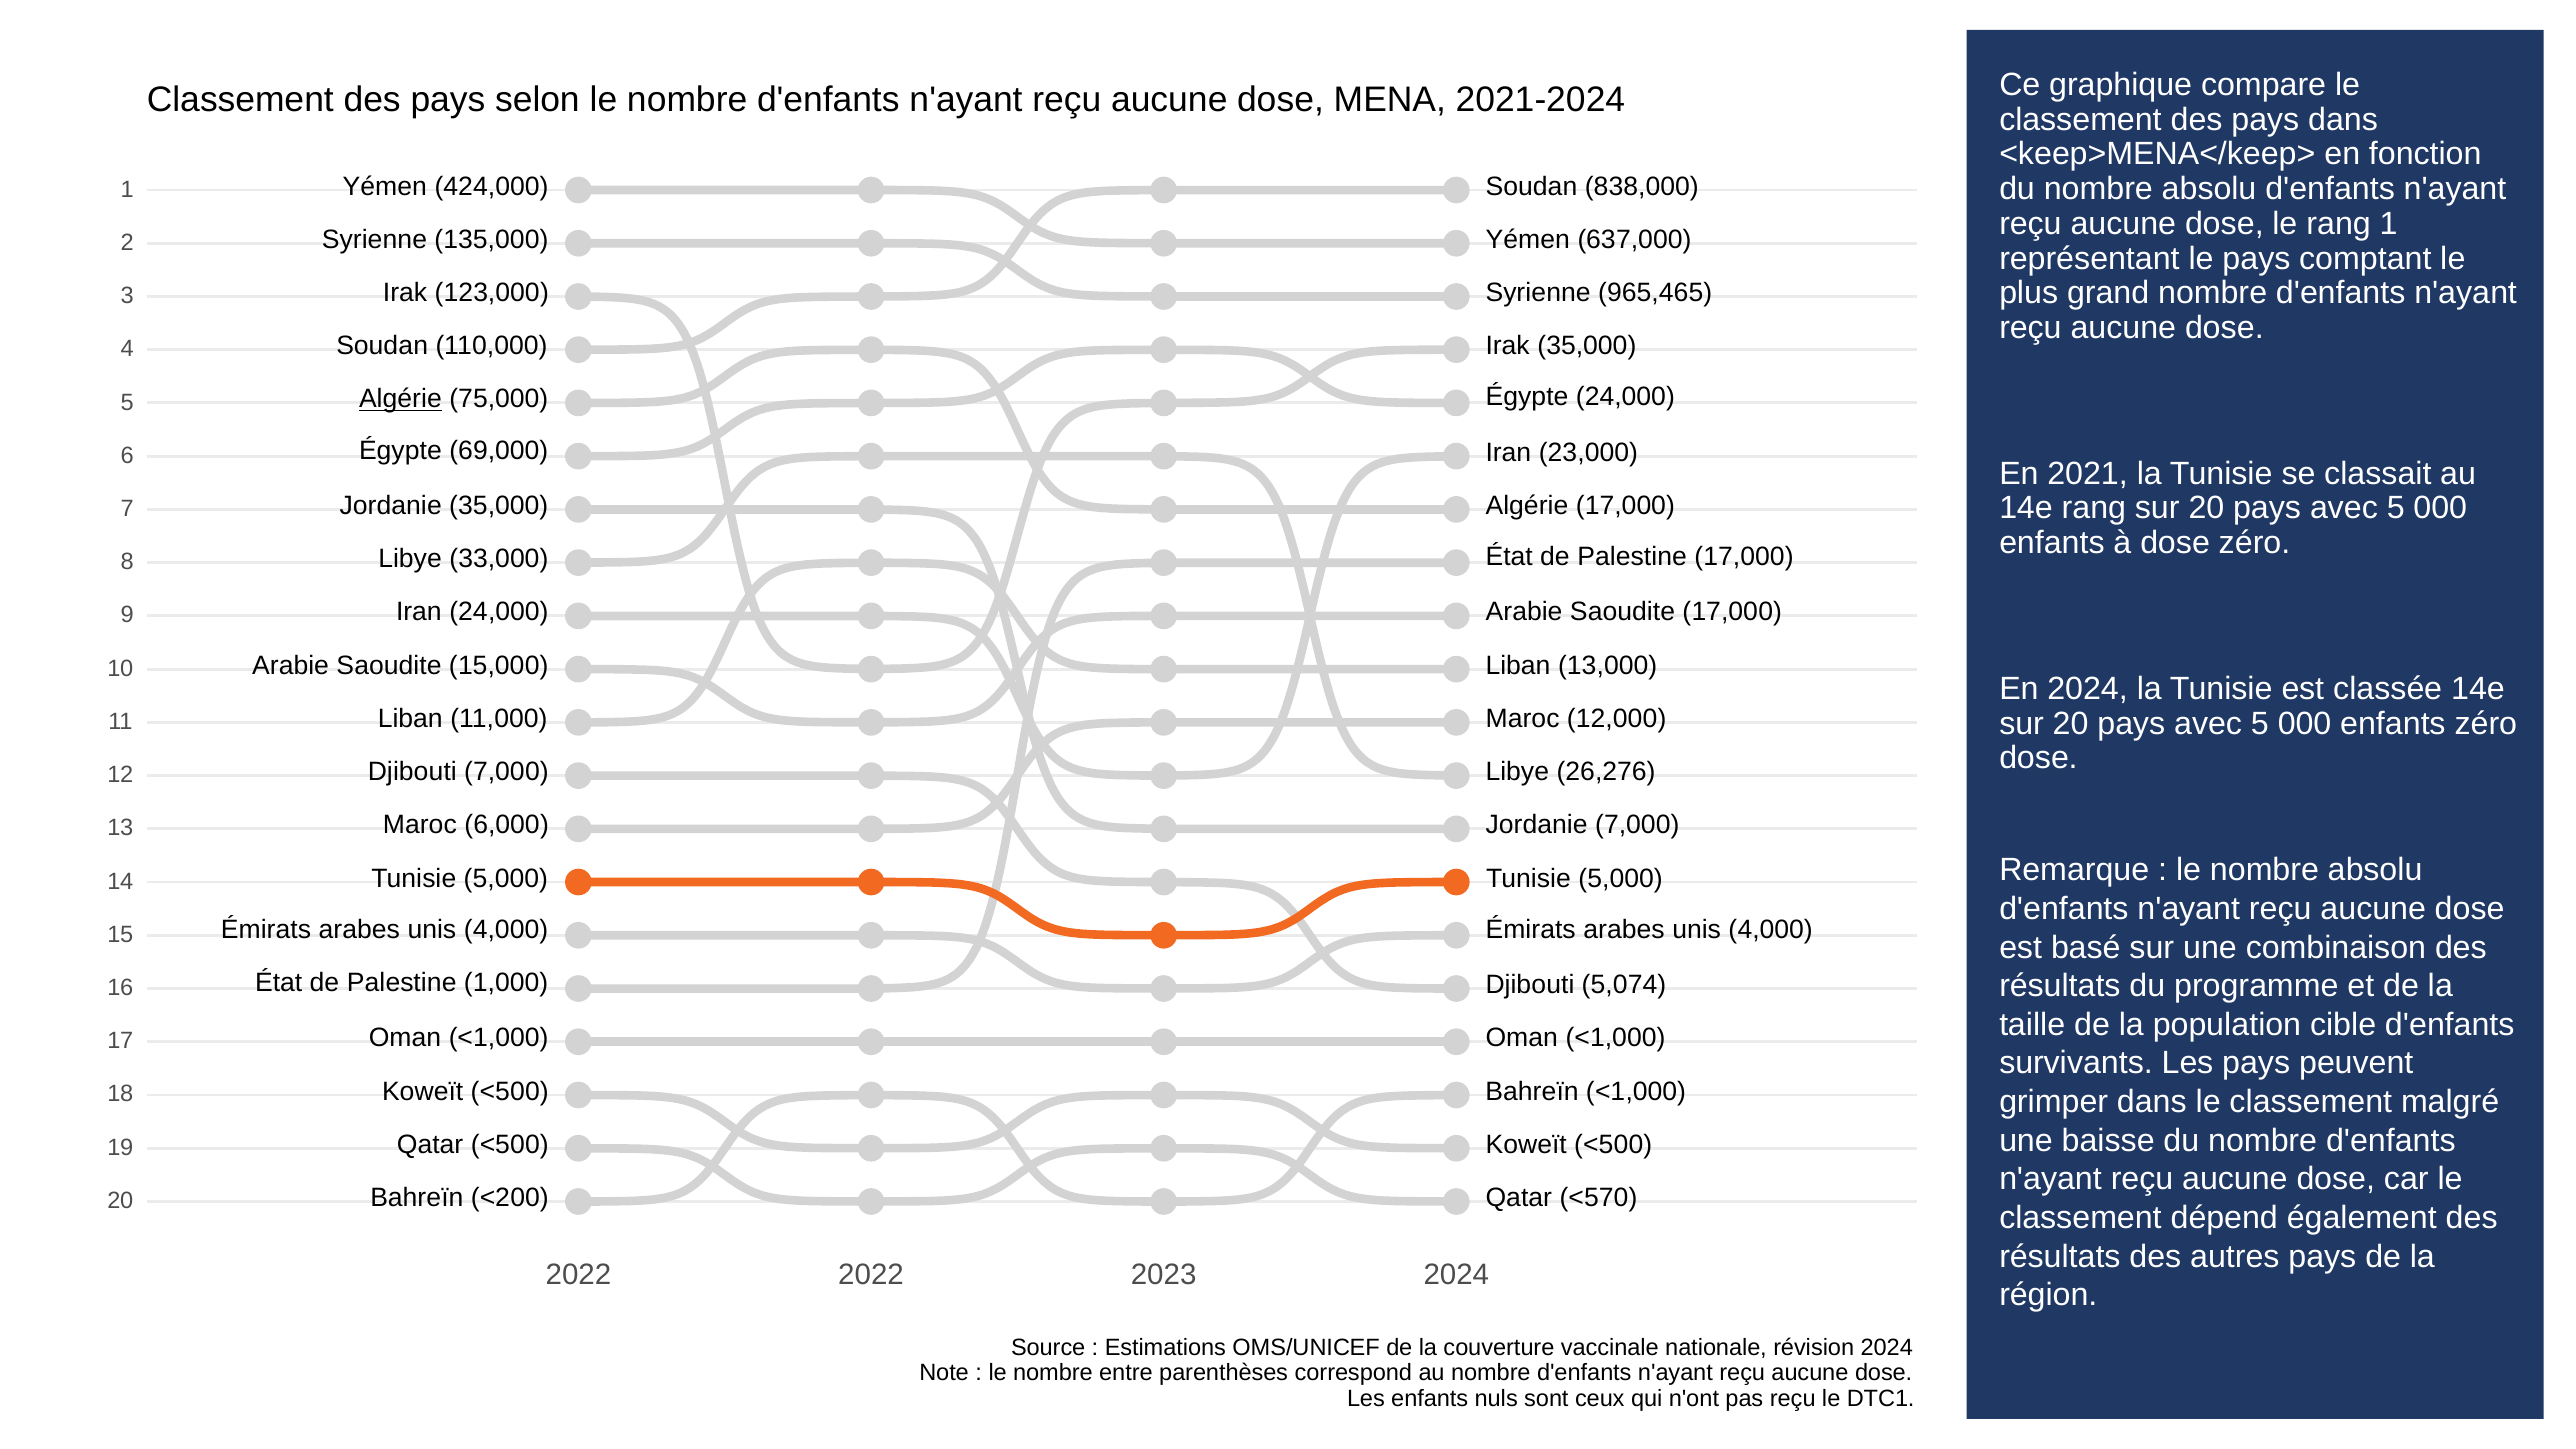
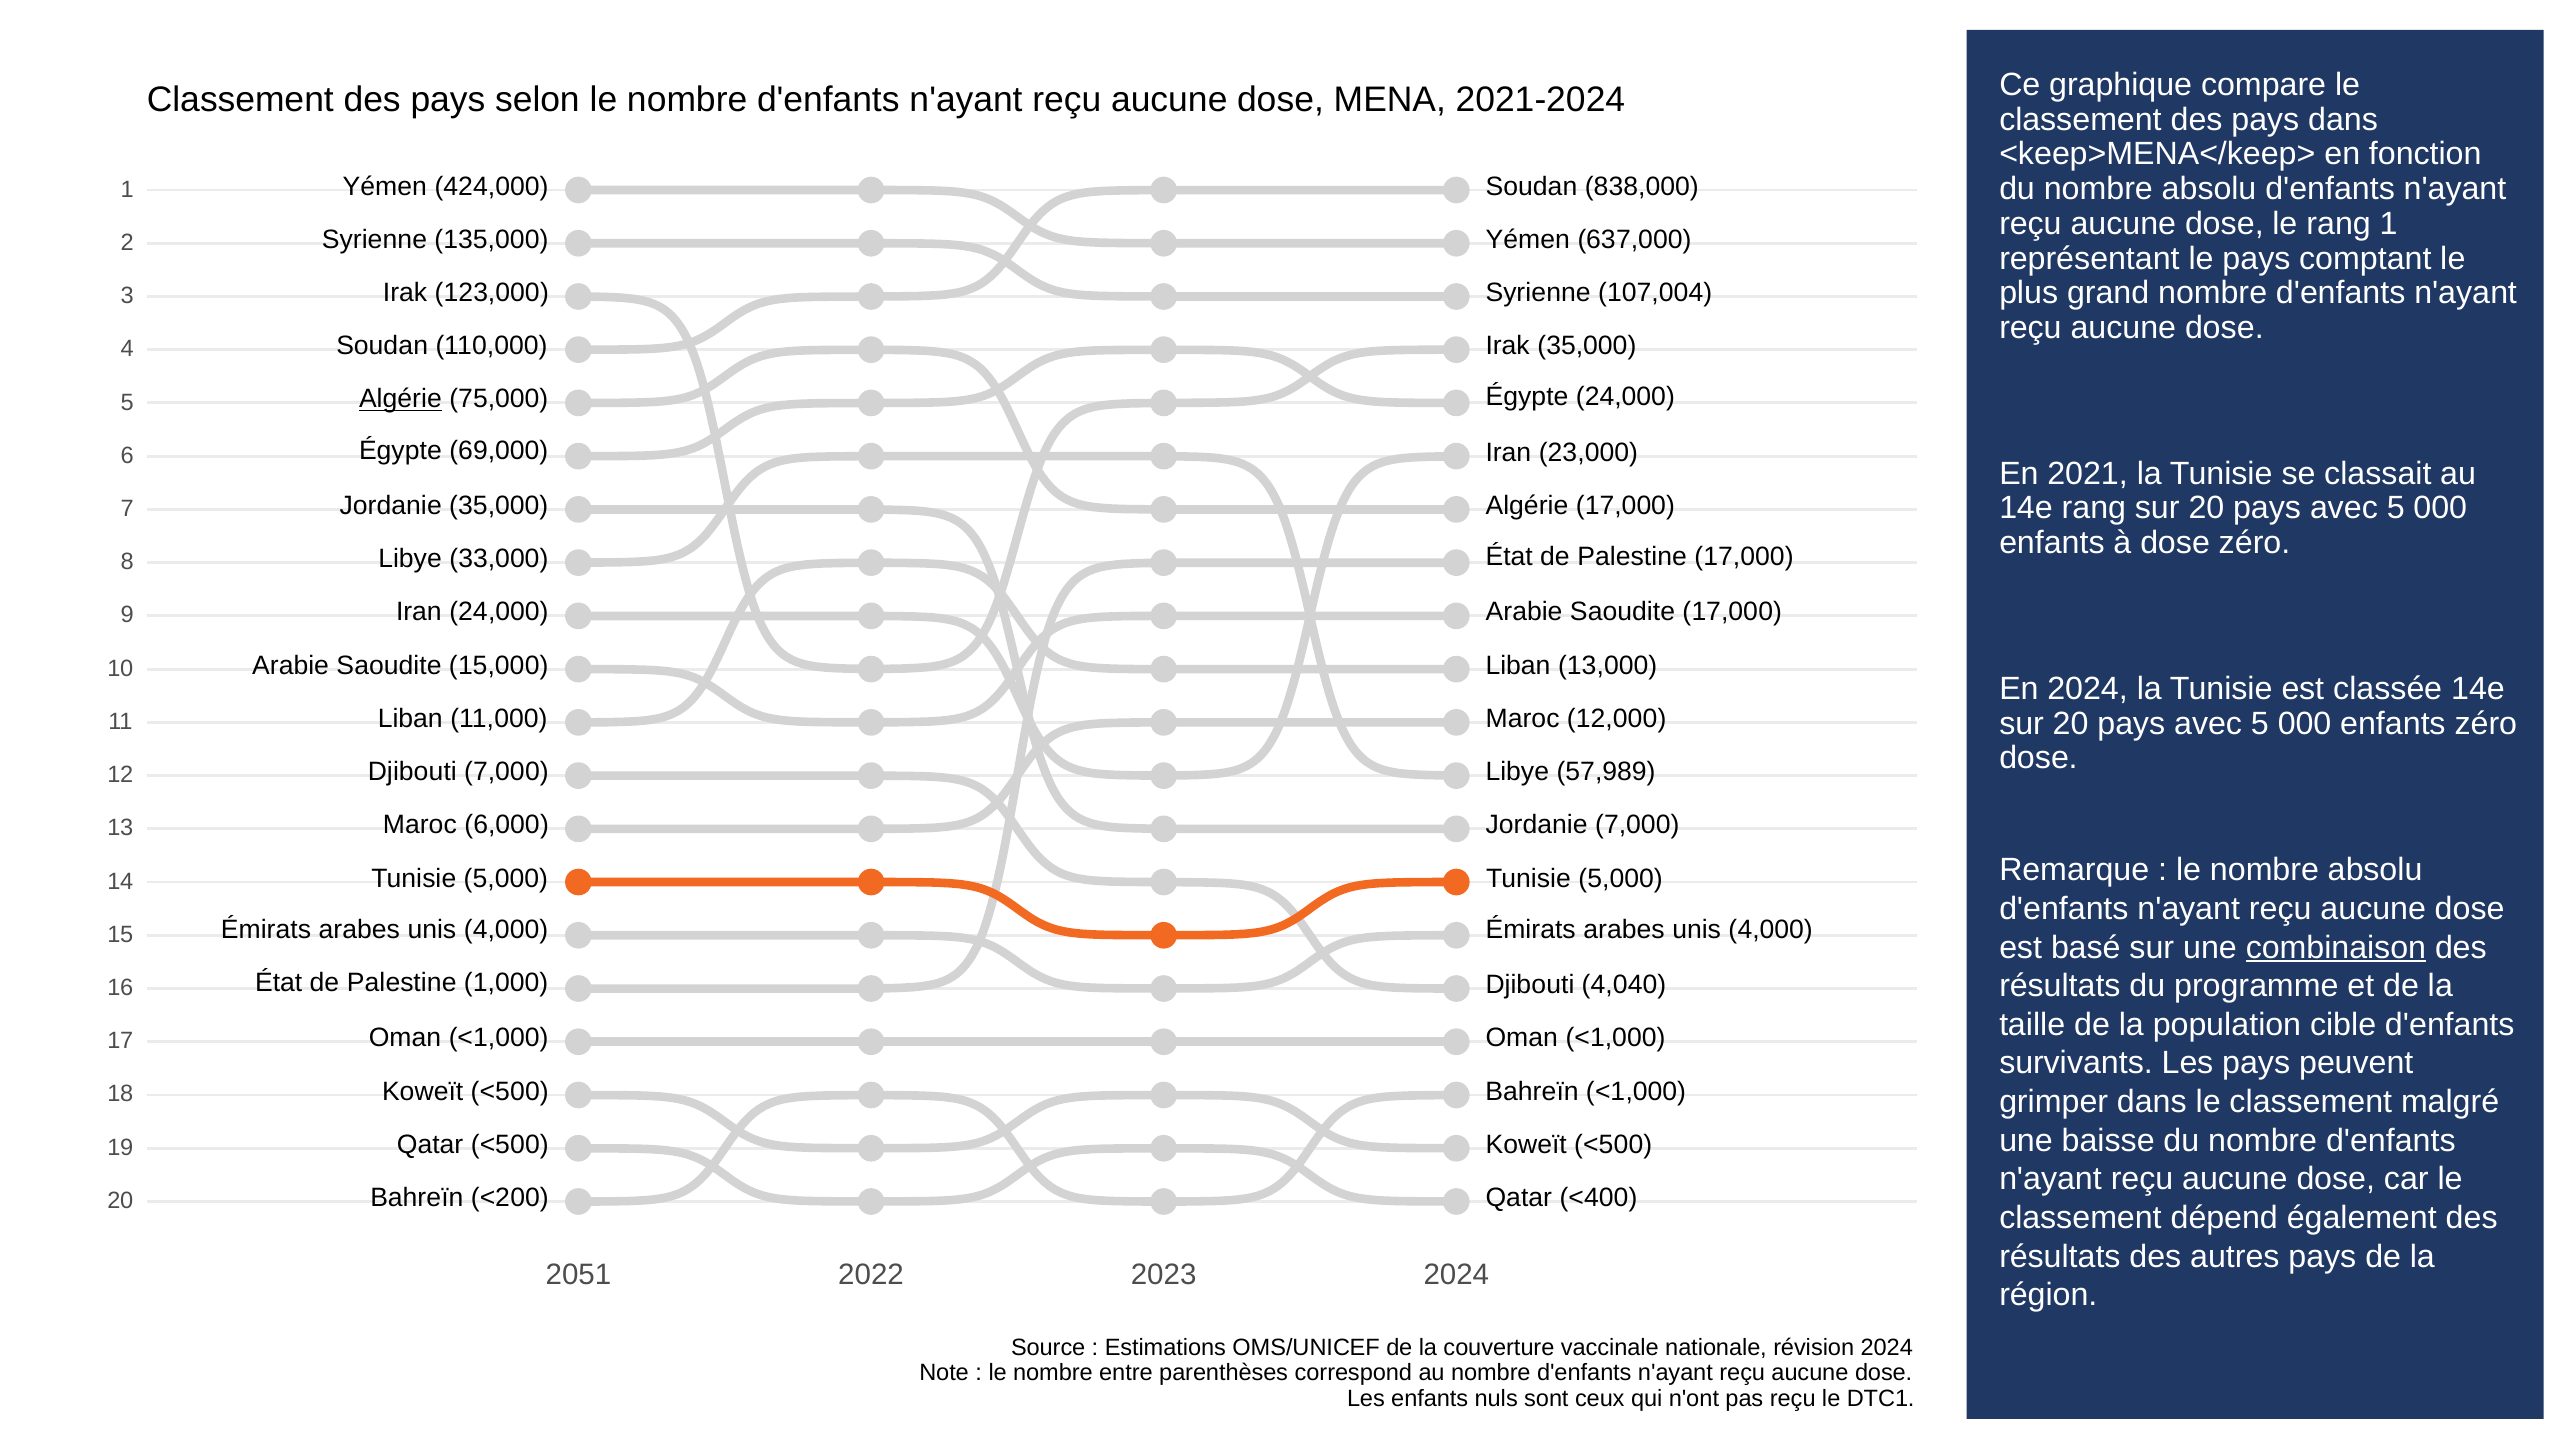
965,465: 965,465 -> 107,004 (1655, 293)
26,276: 26,276 -> 57,989 (1606, 772)
combinaison underline: none -> present (2336, 947)
5,074: 5,074 -> 4,040 (1624, 985)
<570: <570 -> <400 (1598, 1198)
2022: 2022 -> 2051 (578, 1275)
